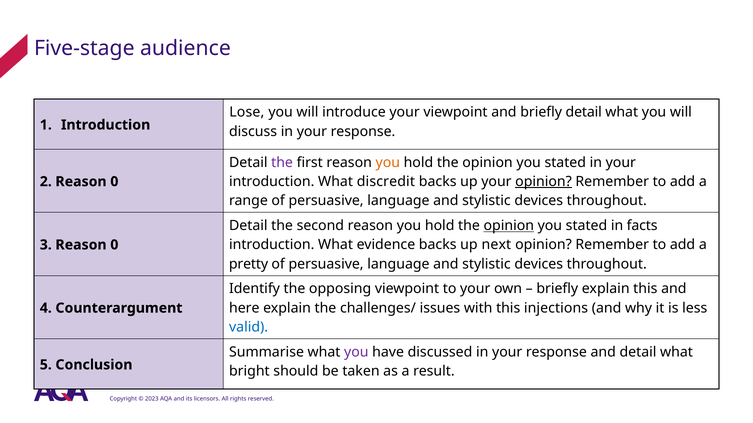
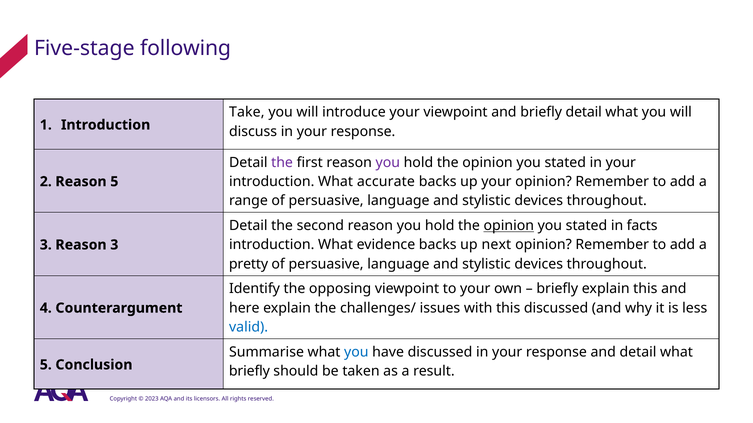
audience: audience -> following (186, 48)
Lose: Lose -> Take (247, 112)
you colour: orange -> purple (388, 163)
discredit: discredit -> accurate (386, 182)
opinion underline: present -> none (544, 182)
2 Reason 0: 0 -> 5 (114, 182)
3 Reason 0: 0 -> 3 (114, 245)
this injections: injections -> discussed (556, 308)
you colour: purple -> blue (356, 353)
bright: bright -> briefly (249, 372)
